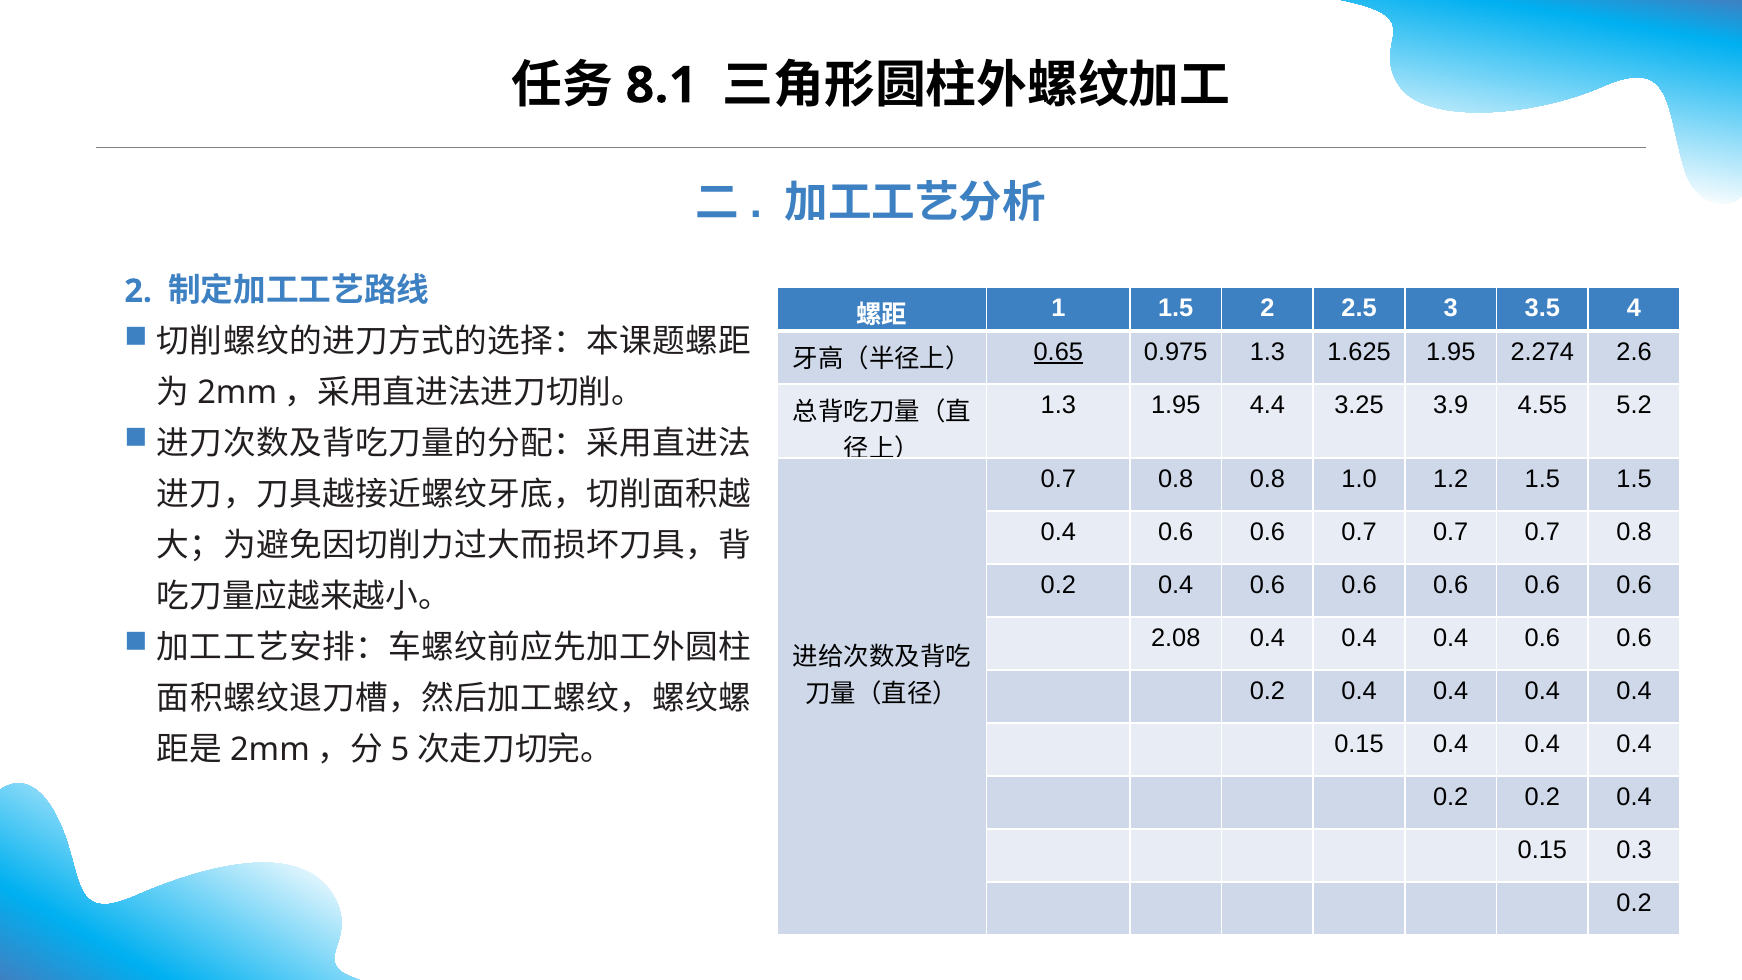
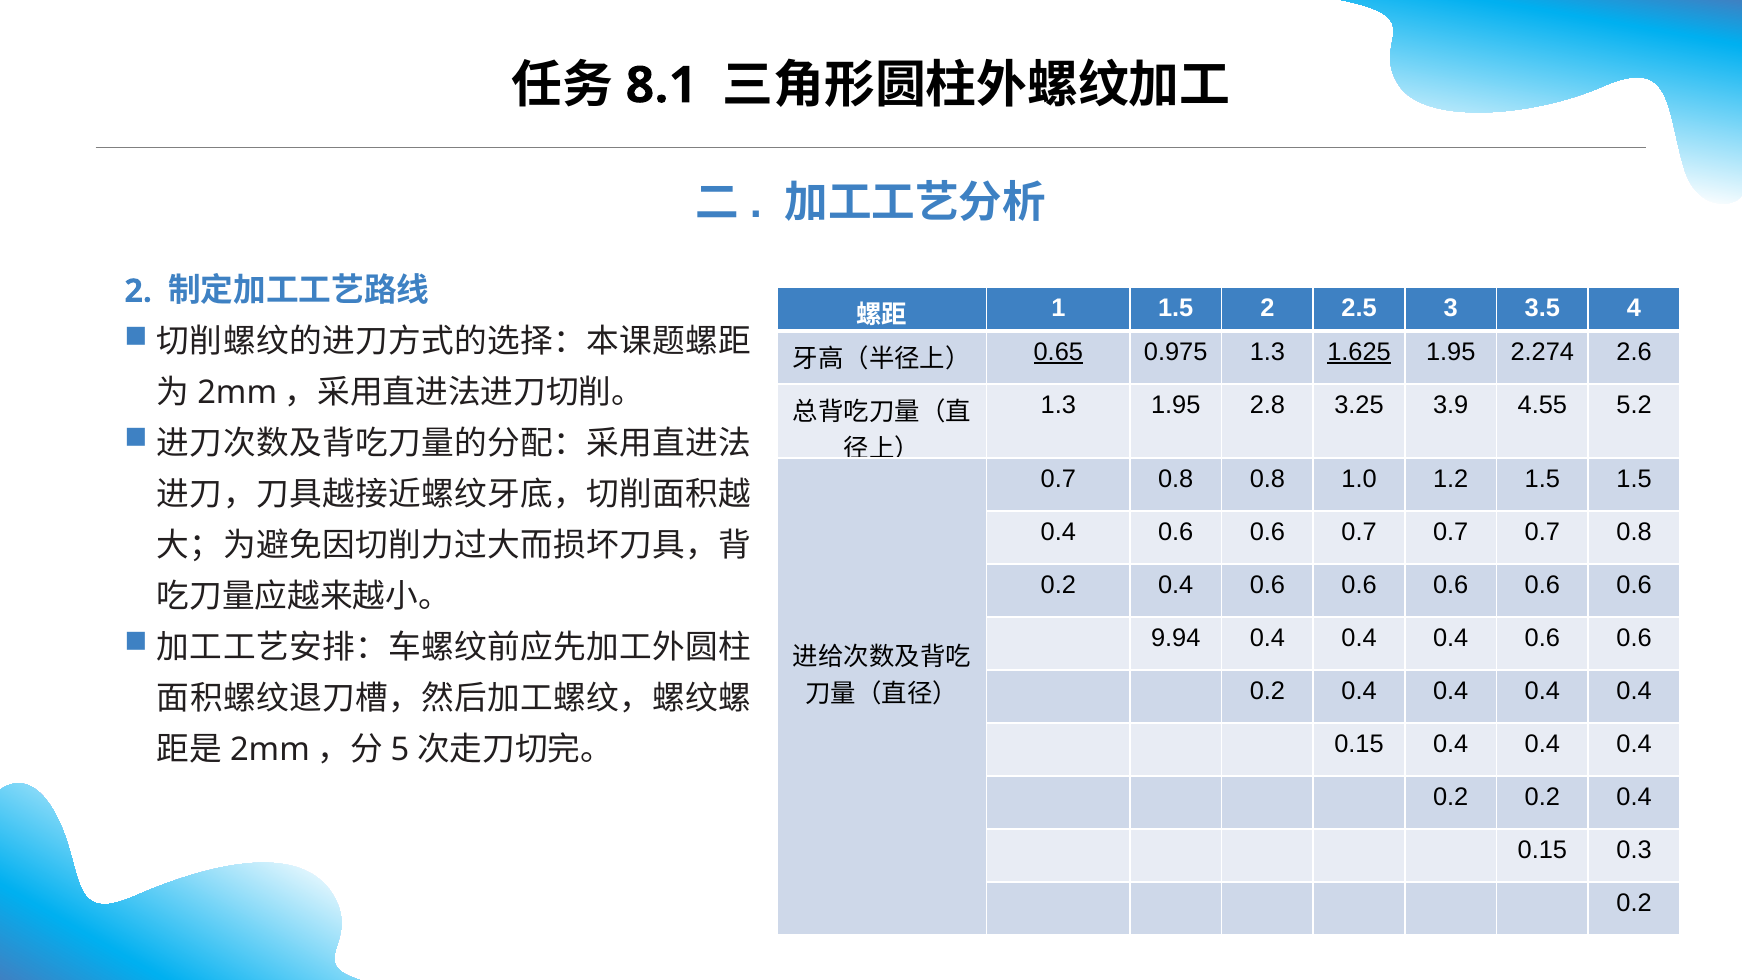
1.625 underline: none -> present (1359, 352)
4.4: 4.4 -> 2.8 (1267, 405)
2.08: 2.08 -> 9.94 (1176, 638)
